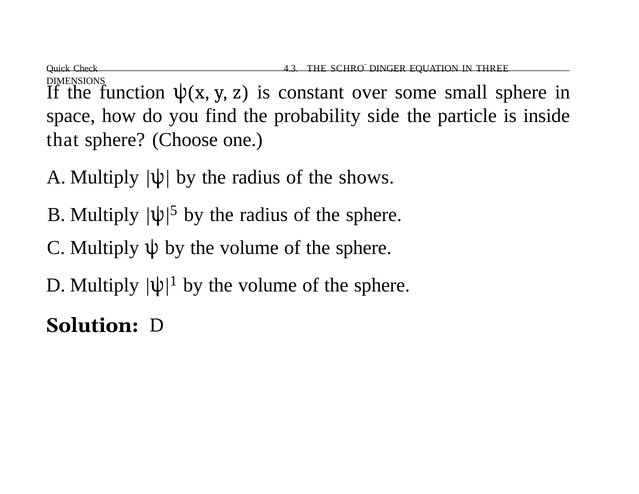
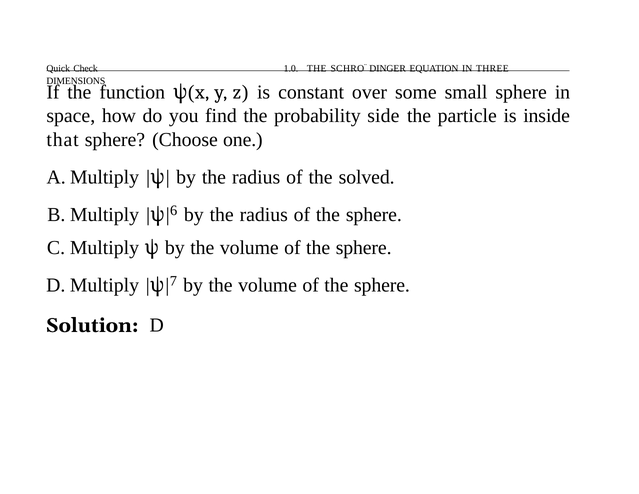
4.3: 4.3 -> 1.0 (291, 69)
shows: shows -> solved (367, 177)
5: 5 -> 6 (174, 210)
1: 1 -> 7 (173, 281)
